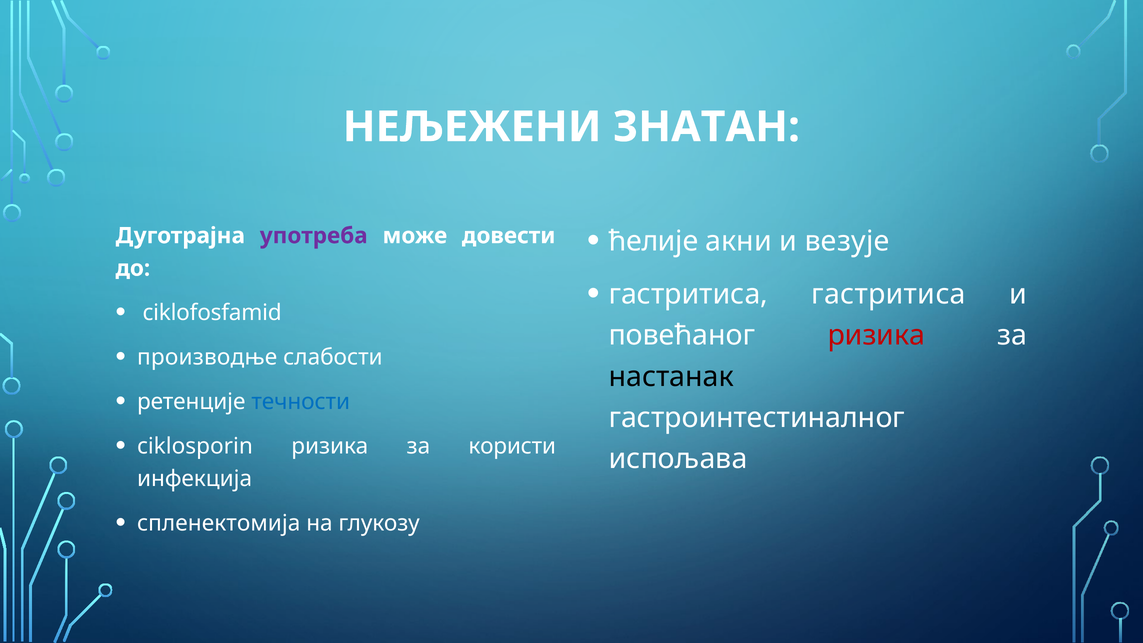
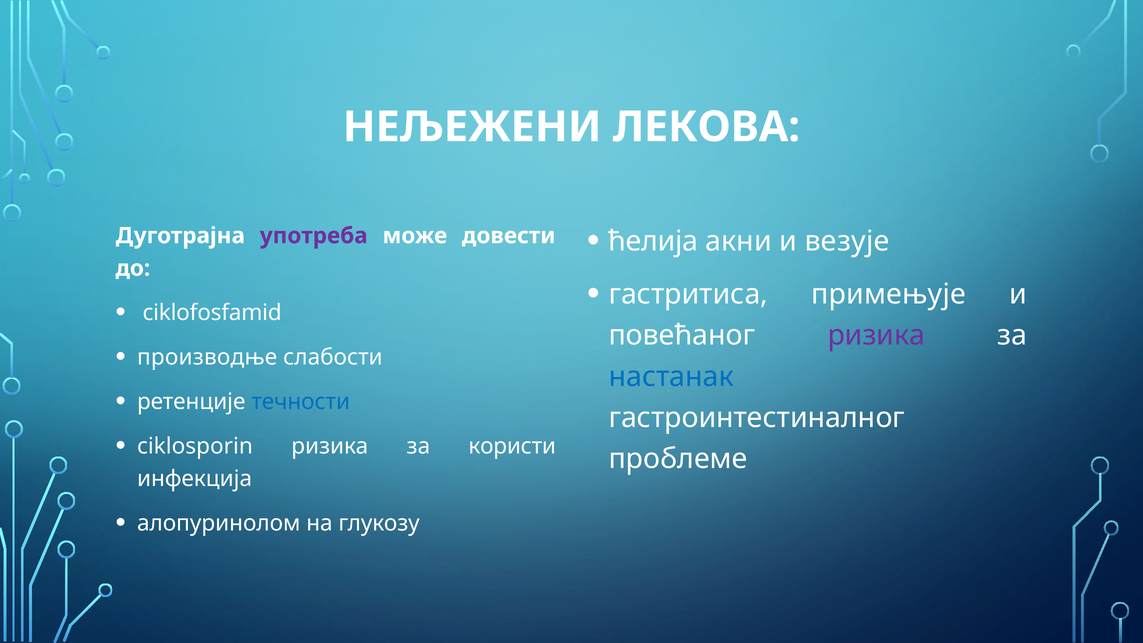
ЗНАТАН: ЗНАТАН -> ЛЕКОВА (707, 127)
ћелије: ћелије -> ћелија (653, 241)
гастритиса гастритиса: гастритиса -> примењује (889, 294)
ризика colour: red -> purple (876, 335)
настанак colour: black -> blue (671, 377)
испољава: испољава -> проблеме (678, 459)
спленектомија: спленектомија -> алопуринолом (219, 523)
